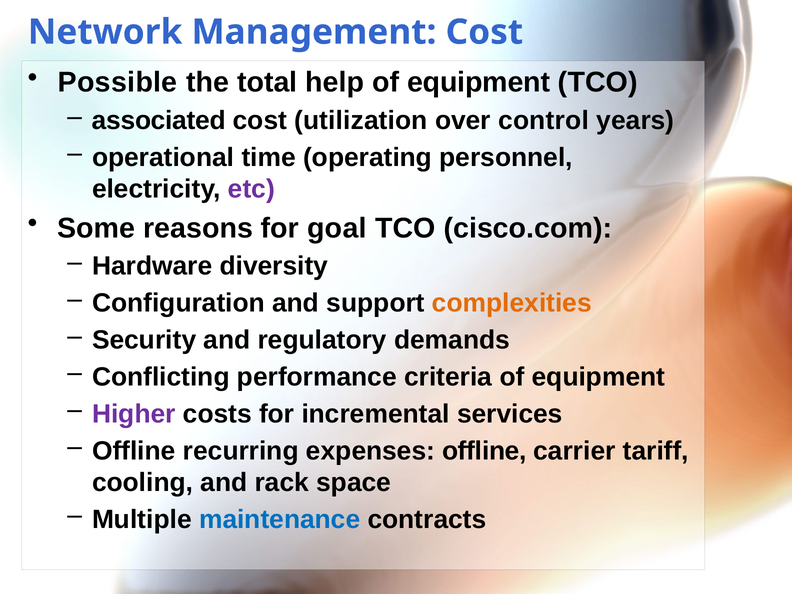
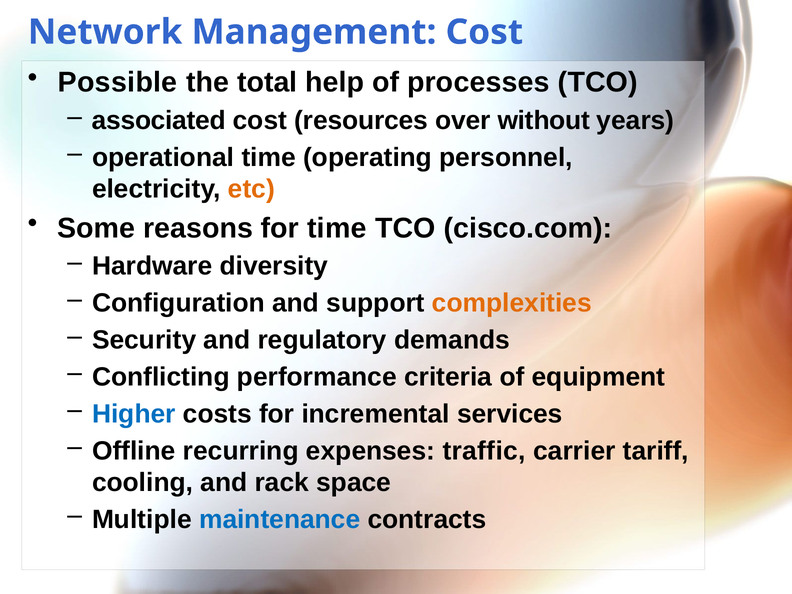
equipment: equipment -> processes (478, 83)
utilization: utilization -> resources (361, 121)
control: control -> without (544, 121)
etc colour: purple -> orange (251, 189)
for goal: goal -> time (337, 228)
Higher colour: purple -> blue (134, 414)
expenses offline: offline -> traffic (484, 451)
